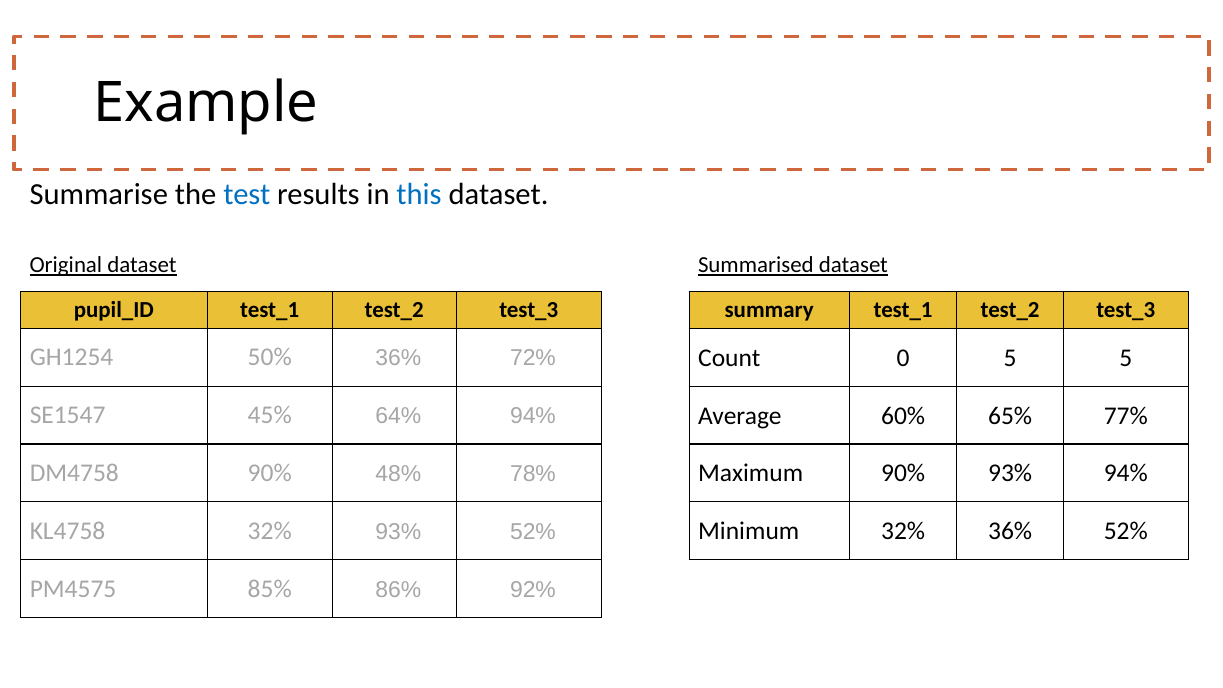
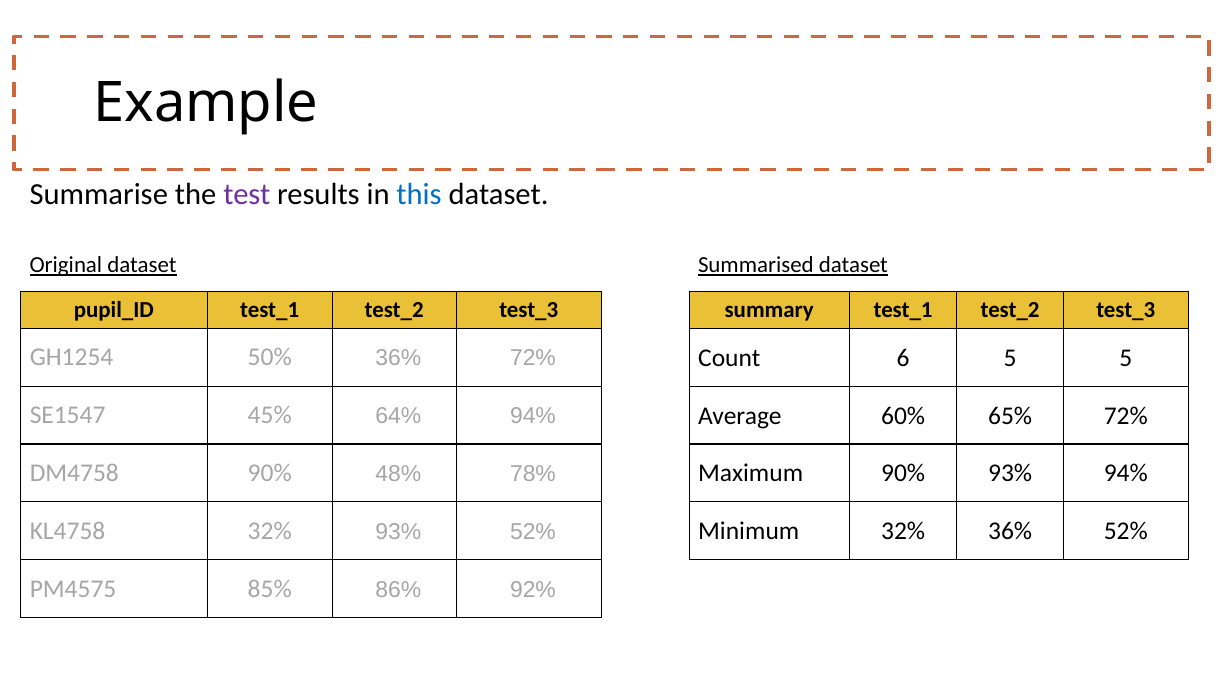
test colour: blue -> purple (247, 195)
0: 0 -> 6 (903, 358)
65% 77%: 77% -> 72% (1126, 416)
